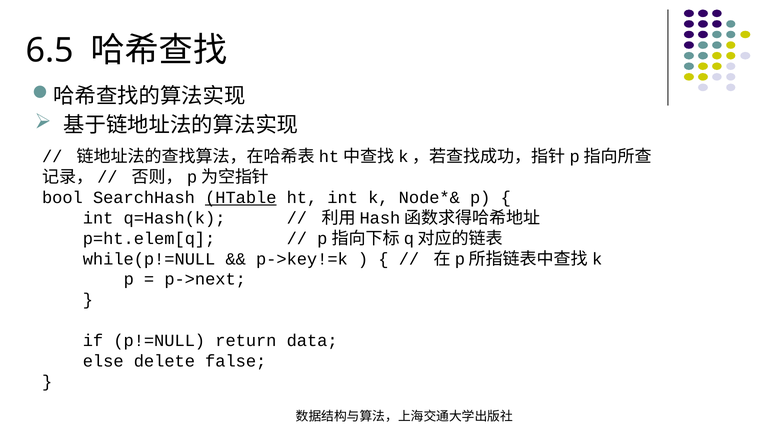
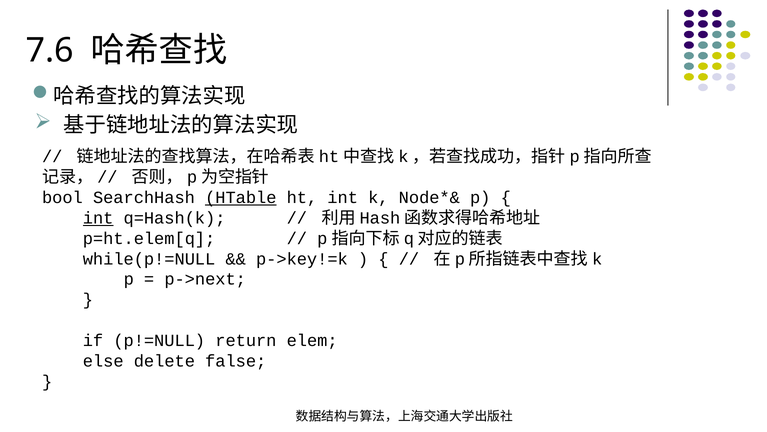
6.5: 6.5 -> 7.6 (50, 51)
int underline: none -> present (98, 218)
data: data -> elem (312, 340)
